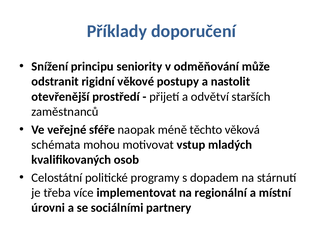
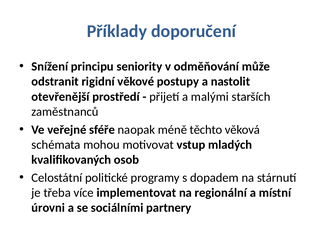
odvětví: odvětví -> malými (210, 97)
